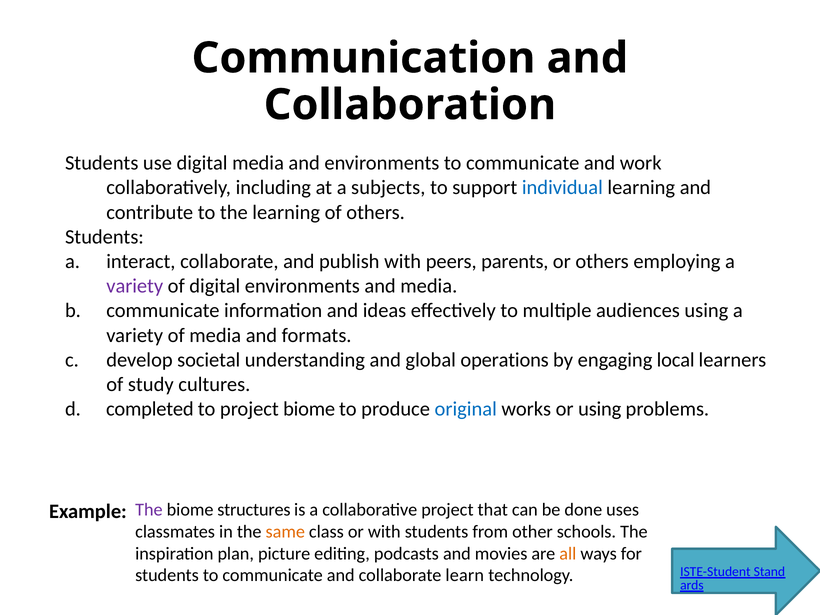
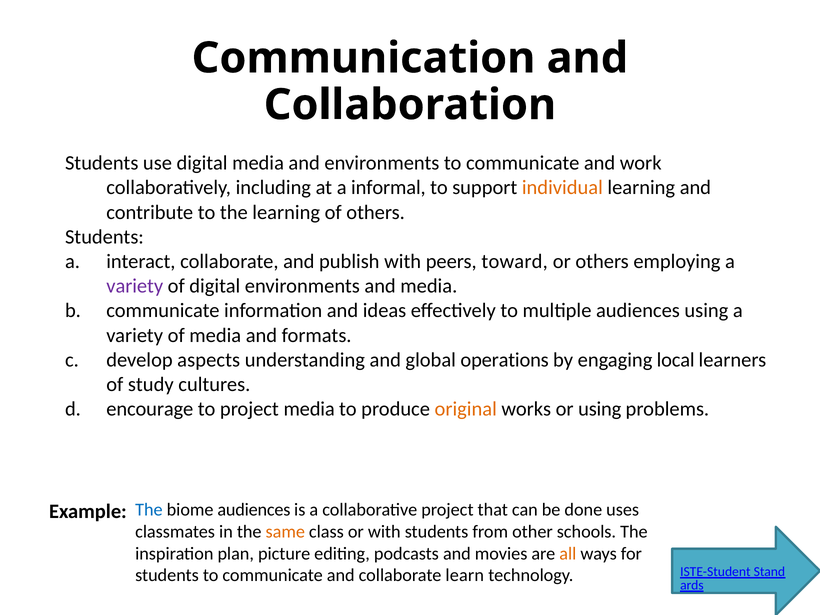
subjects: subjects -> informal (388, 188)
individual colour: blue -> orange (562, 188)
parents: parents -> toward (515, 261)
societal: societal -> aspects (209, 360)
completed: completed -> encourage (150, 409)
project biome: biome -> media (309, 409)
original colour: blue -> orange (466, 409)
The colour: purple -> blue (149, 510)
biome structures: structures -> audiences (254, 510)
